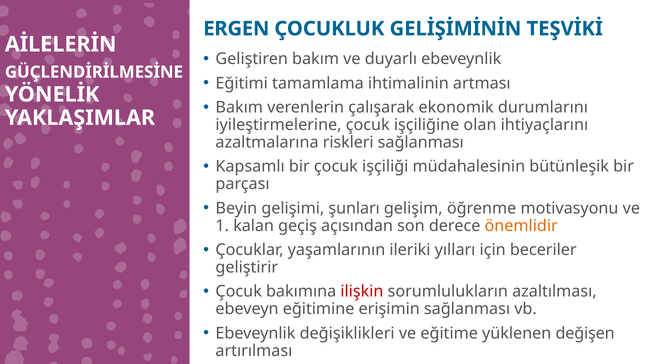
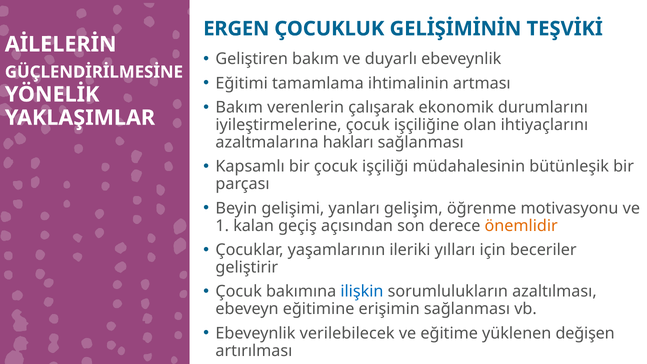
riskleri: riskleri -> hakları (348, 142)
şunları: şunları -> yanları (354, 208)
ilişkin colour: red -> blue (362, 292)
değişiklikleri: değişiklikleri -> verilebilecek (347, 333)
